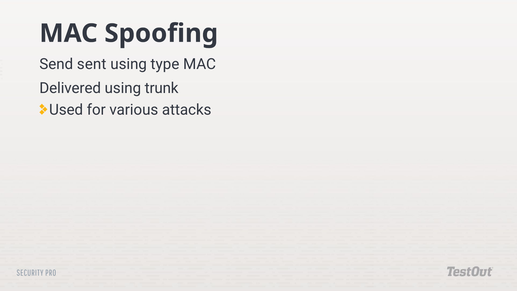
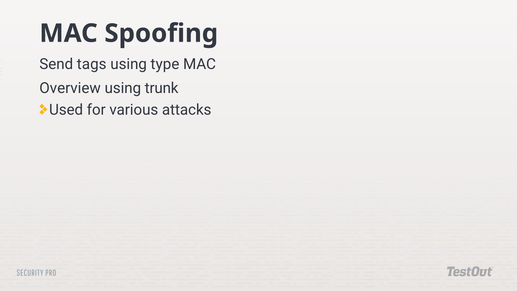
sent: sent -> tags (92, 64)
Delivered: Delivered -> Overview (70, 88)
